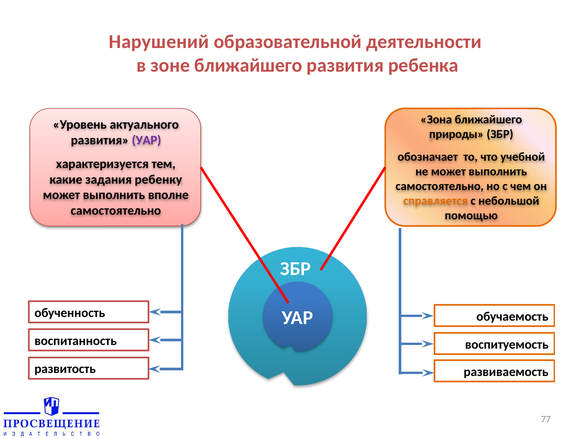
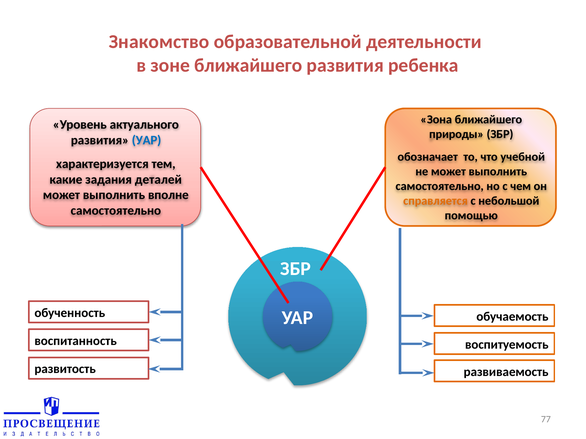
Нарушений: Нарушений -> Знакомство (159, 42)
УАР colour: purple -> blue (147, 140)
ребенку: ребенку -> деталей (158, 180)
